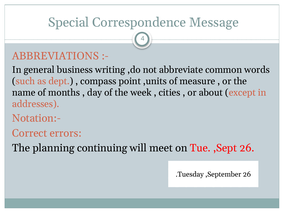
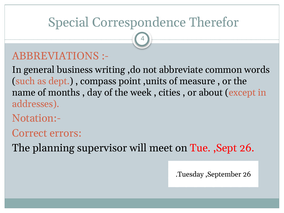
Message: Message -> Therefor (214, 22)
continuing: continuing -> supervisor (102, 148)
